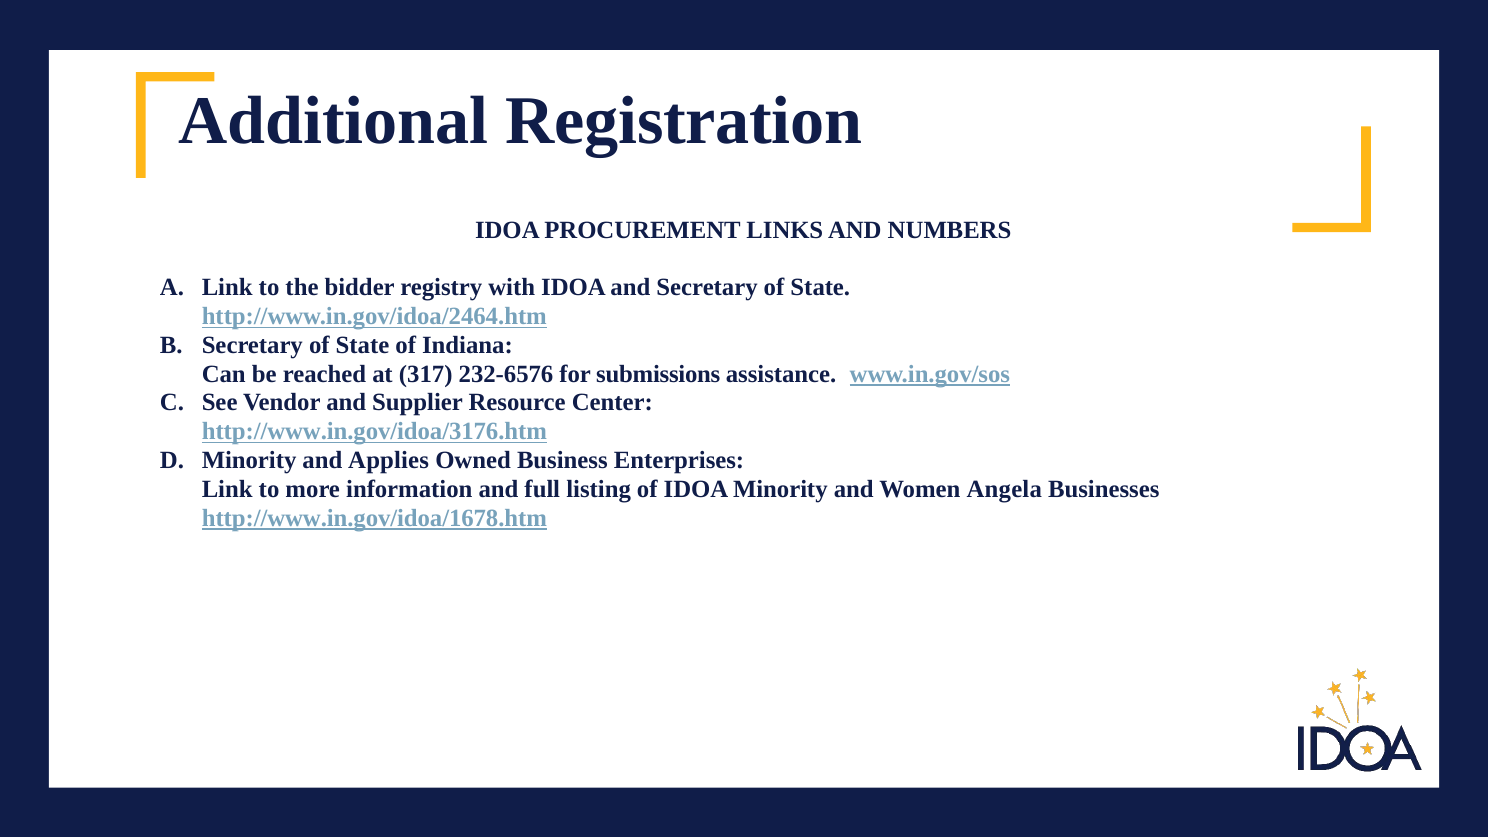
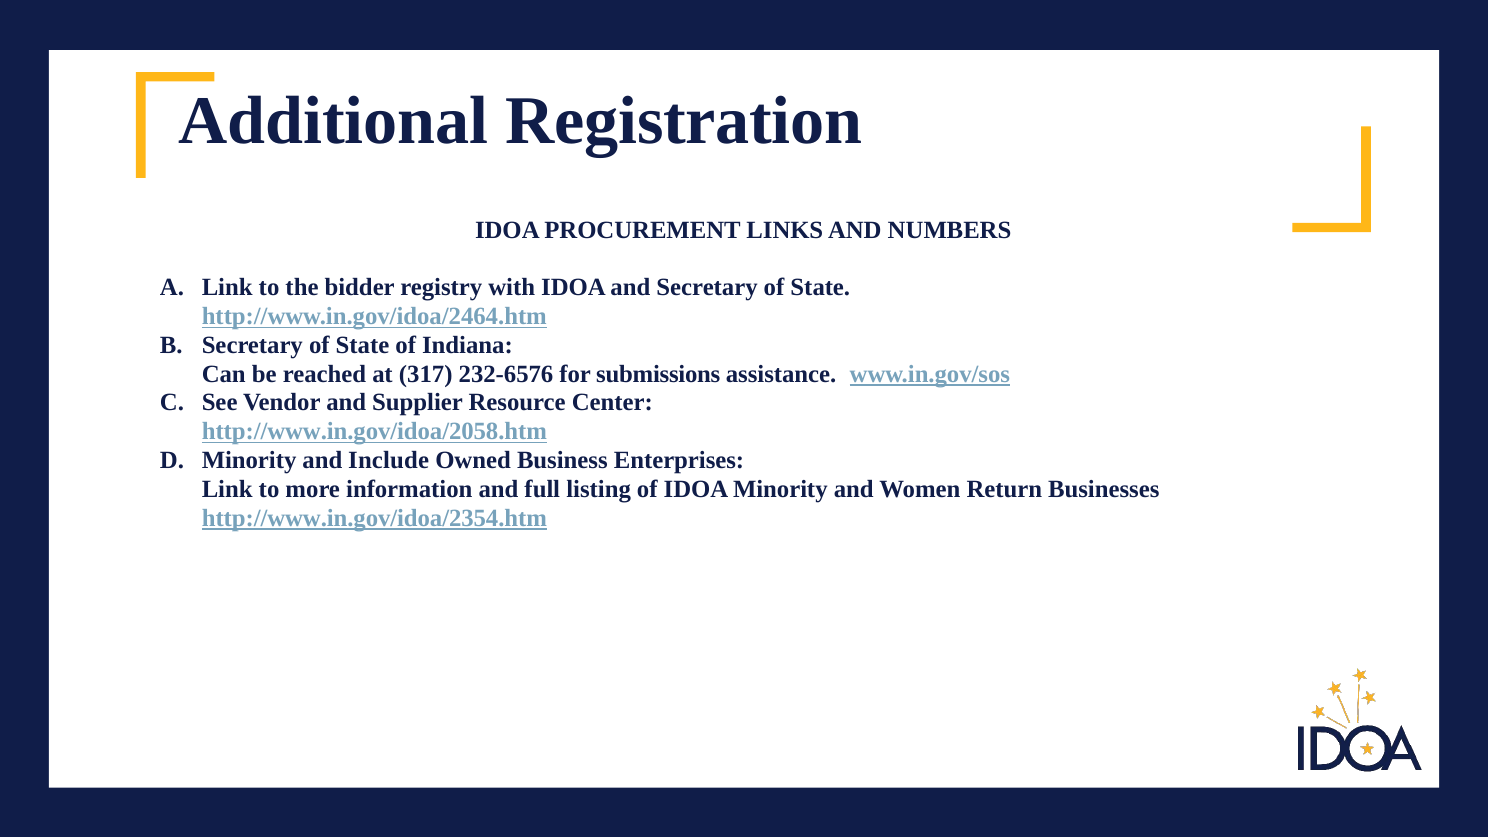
http://www.in.gov/idoa/3176.htm: http://www.in.gov/idoa/3176.htm -> http://www.in.gov/idoa/2058.htm (374, 431)
Applies: Applies -> Include (389, 460)
Angela: Angela -> Return (1004, 489)
http://www.in.gov/idoa/1678.htm: http://www.in.gov/idoa/1678.htm -> http://www.in.gov/idoa/2354.htm (374, 518)
